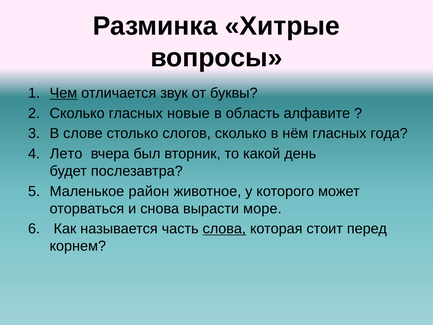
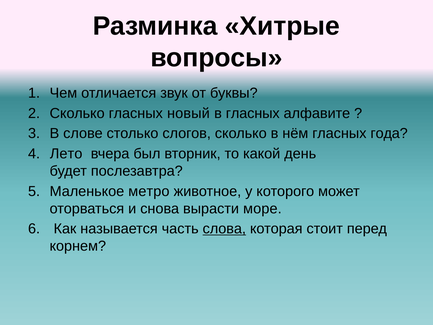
Чем underline: present -> none (63, 93)
новые: новые -> новый (188, 113)
в область: область -> гласных (253, 113)
район: район -> метро (149, 191)
